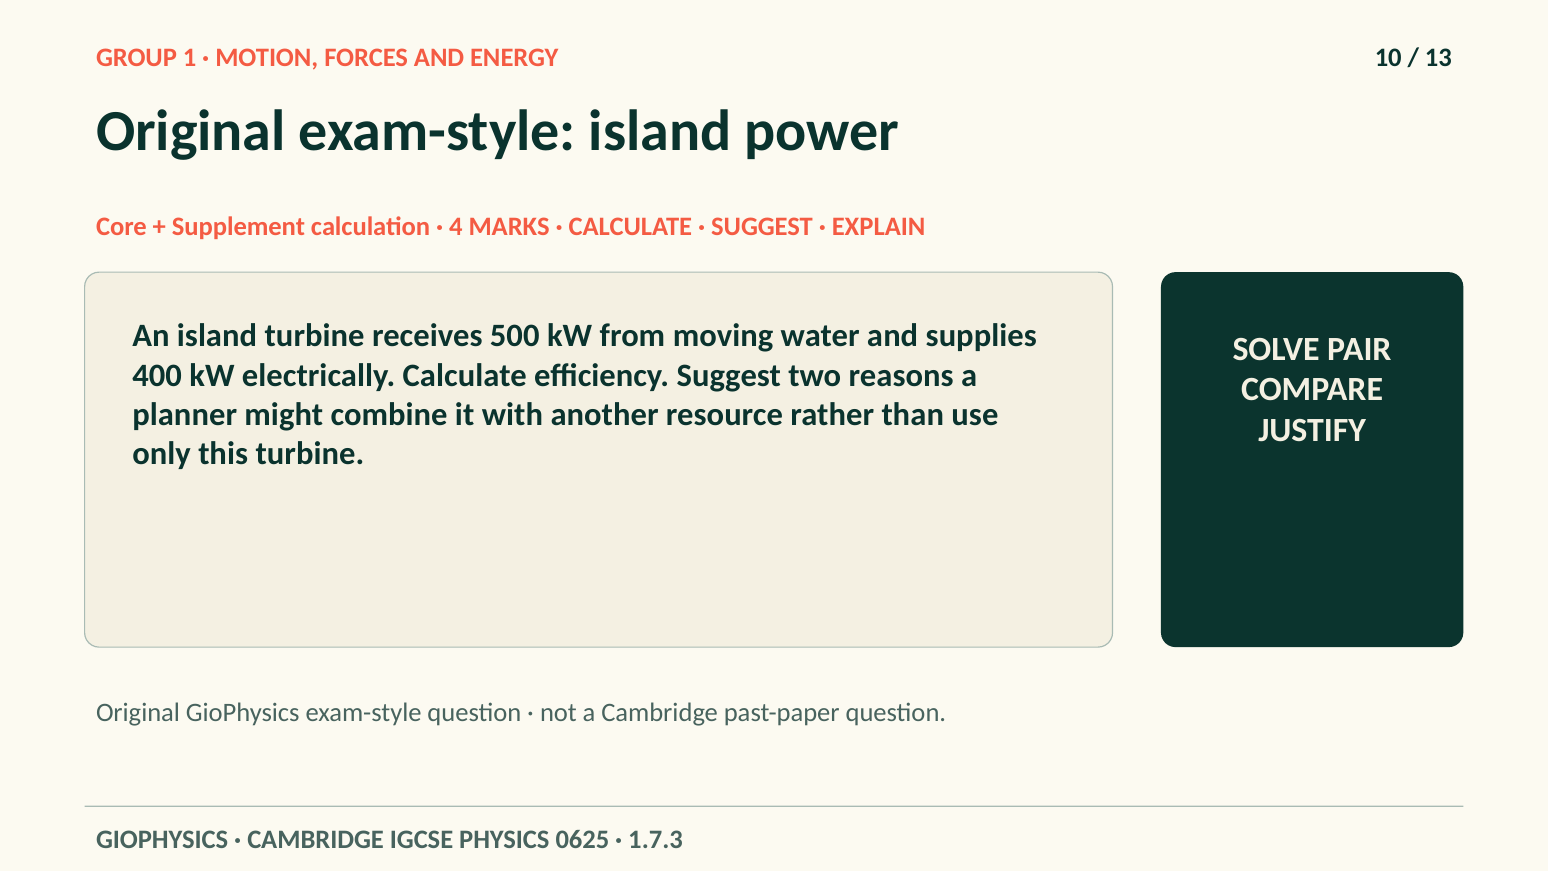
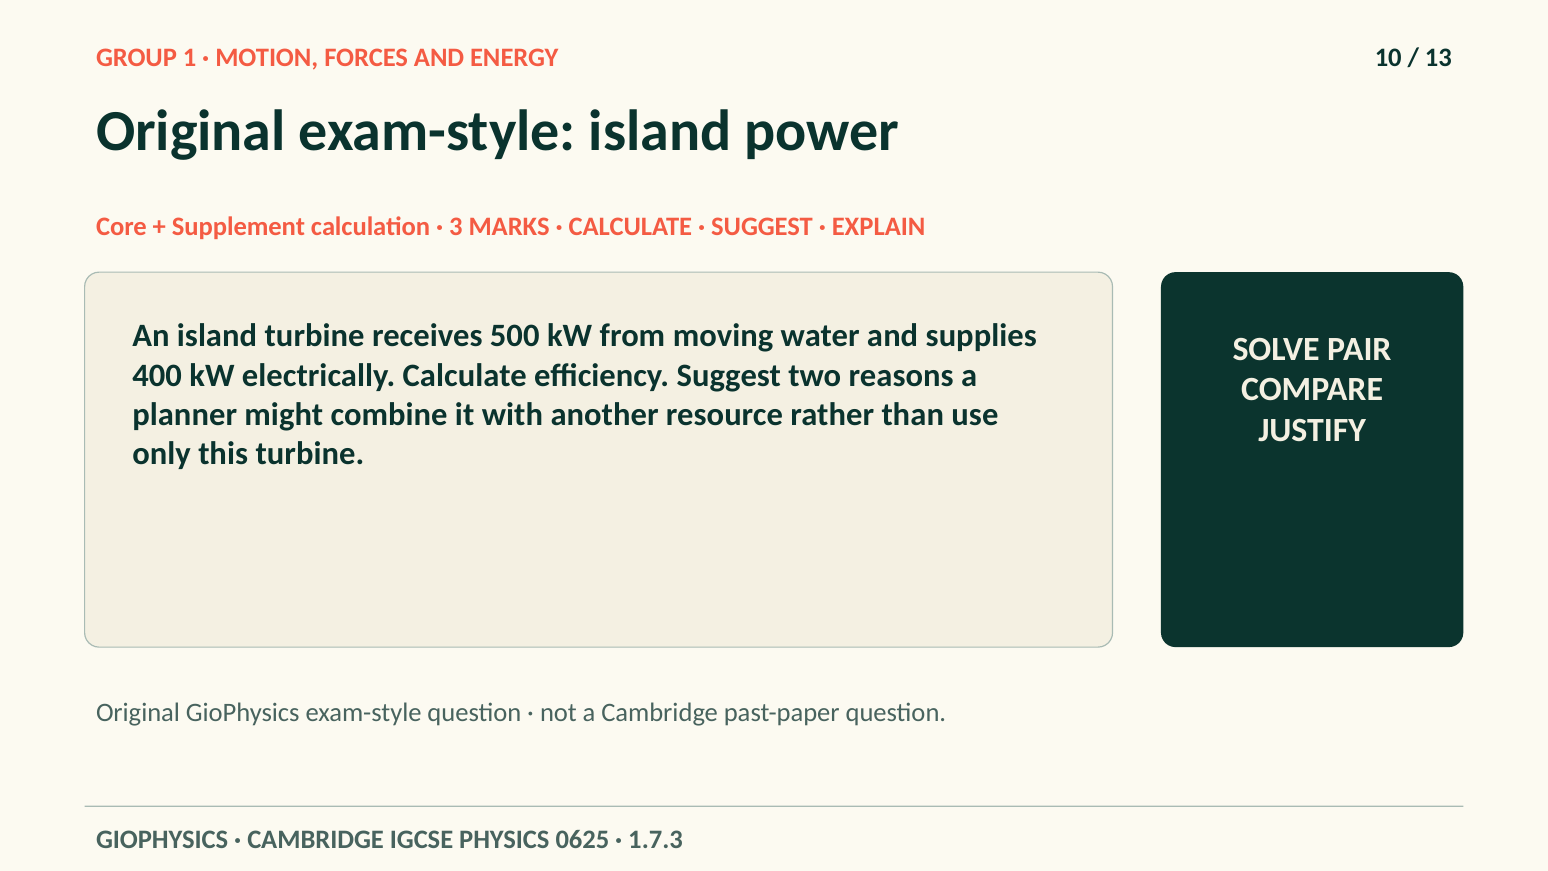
4: 4 -> 3 (456, 227)
